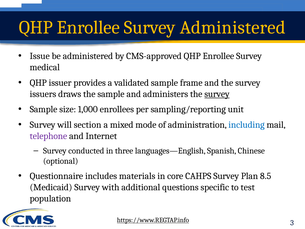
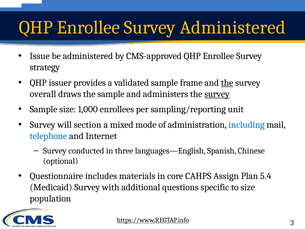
medical: medical -> strategy (45, 67)
the underline: none -> present (227, 83)
issuers: issuers -> overall (43, 94)
telephone colour: purple -> blue (48, 136)
CAHPS Survey: Survey -> Assign (226, 176)
8.5: 8.5 -> 5.4 (266, 176)
to test: test -> size (248, 187)
